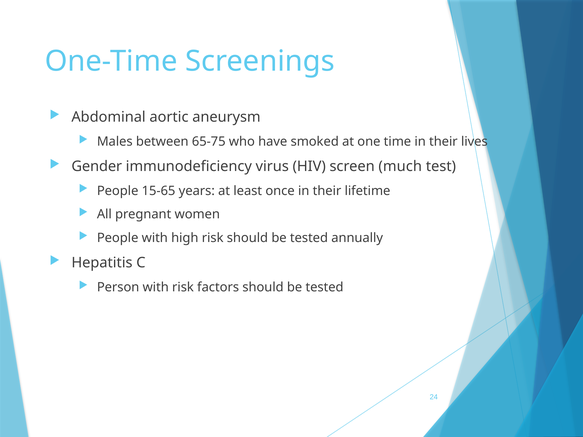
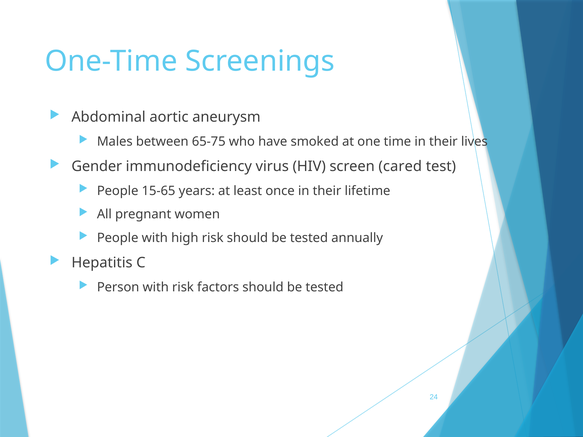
much: much -> cared (400, 166)
